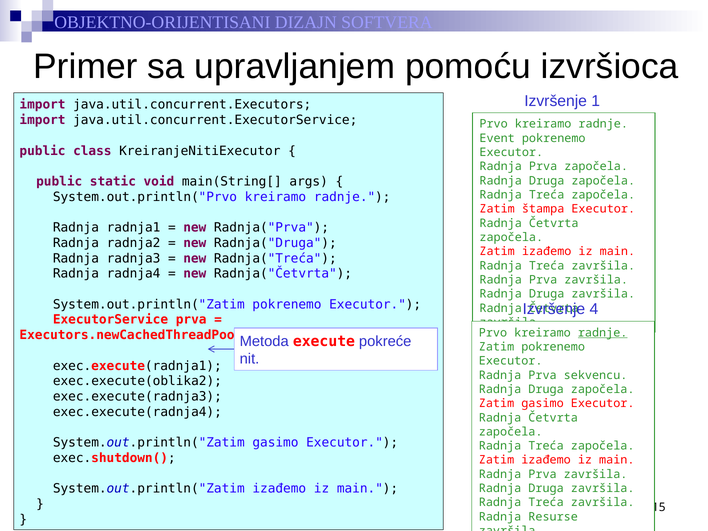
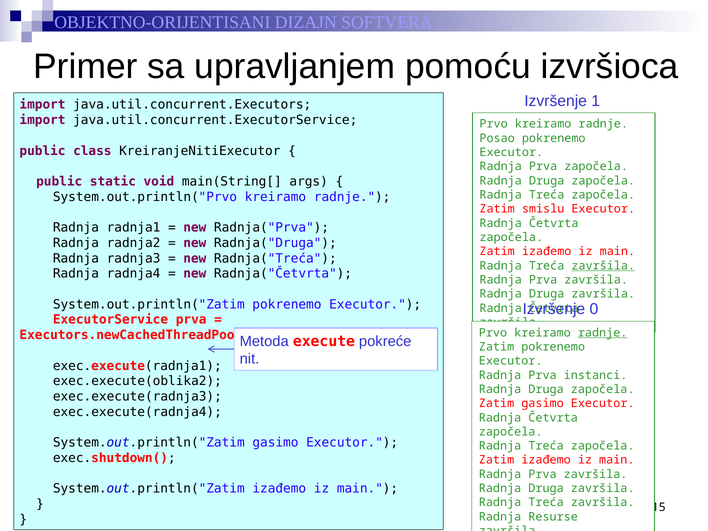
Event: Event -> Posao (497, 138)
štampa: štampa -> smislu (543, 209)
završila underline: none -> present (603, 266)
4: 4 -> 0 (594, 309)
sekvencu: sekvencu -> instanci (596, 375)
